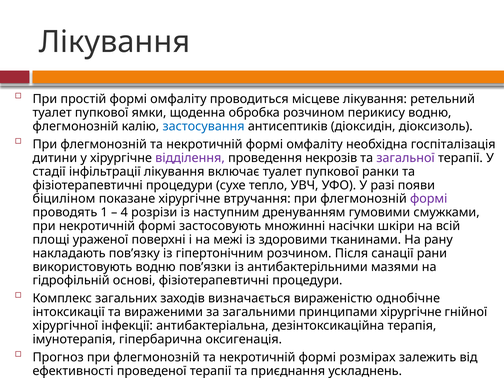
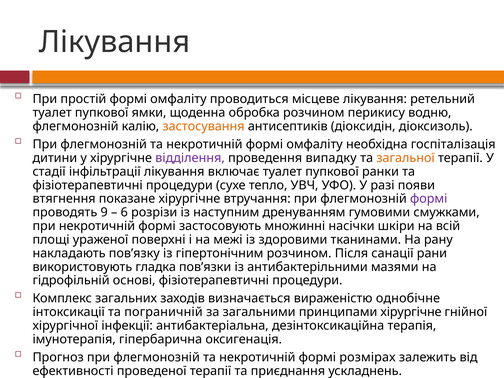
застосування colour: blue -> orange (204, 126)
некрозів: некрозів -> випадку (331, 158)
загальної colour: purple -> orange (406, 158)
біциліном: біциліном -> втягнення (64, 199)
1: 1 -> 9 (104, 212)
4: 4 -> 6 (124, 212)
використовують водню: водню -> гладка (156, 267)
вираженими: вираженими -> пограничній (163, 312)
